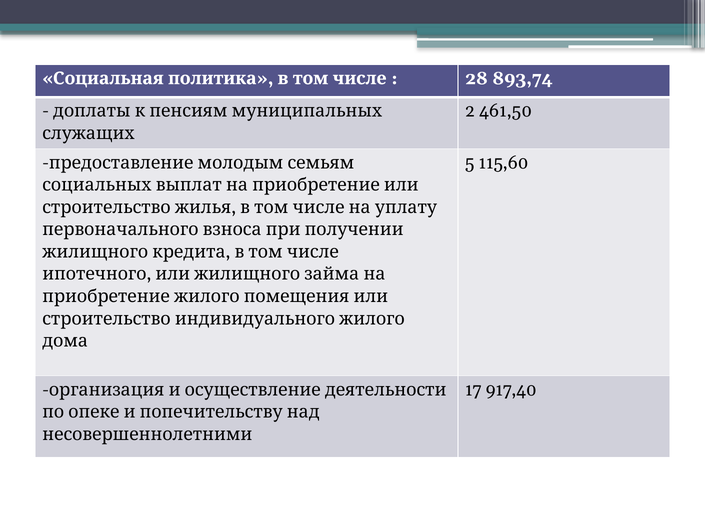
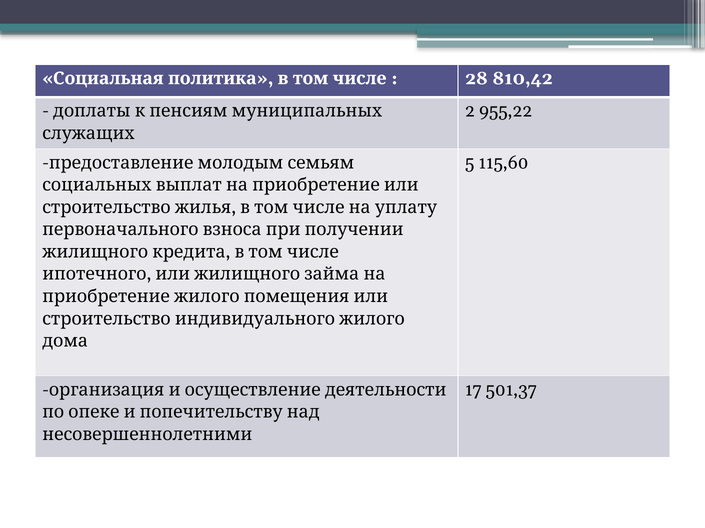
893,74: 893,74 -> 810,42 (523, 79)
461,50: 461,50 -> 955,22 (506, 111)
917,40: 917,40 -> 501,37 (511, 390)
